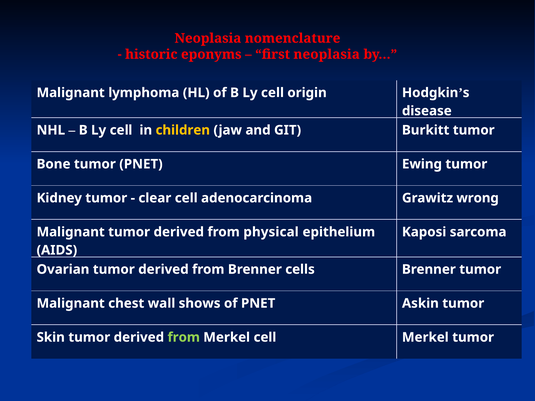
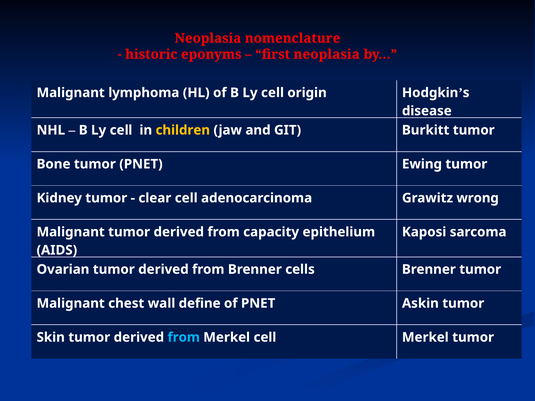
physical: physical -> capacity (271, 232)
shows: shows -> define (200, 304)
from colour: light green -> light blue (184, 337)
